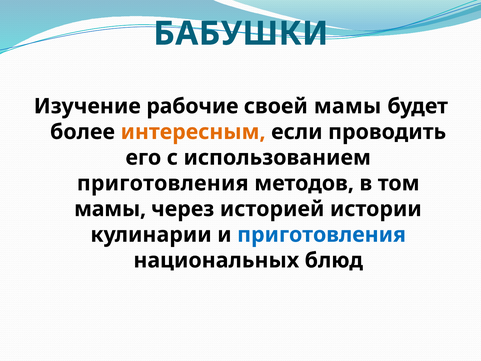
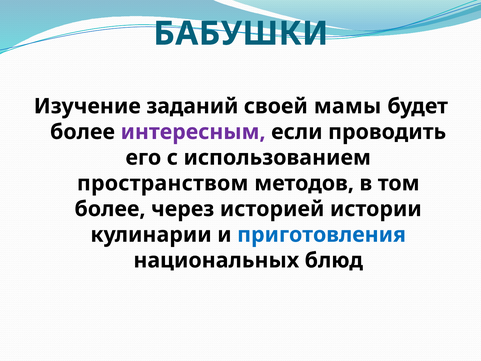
рабочие: рабочие -> заданий (192, 106)
интересным colour: orange -> purple (193, 132)
приготовления: приготовления -> пространством (163, 183)
мамы: мамы -> более (110, 209)
